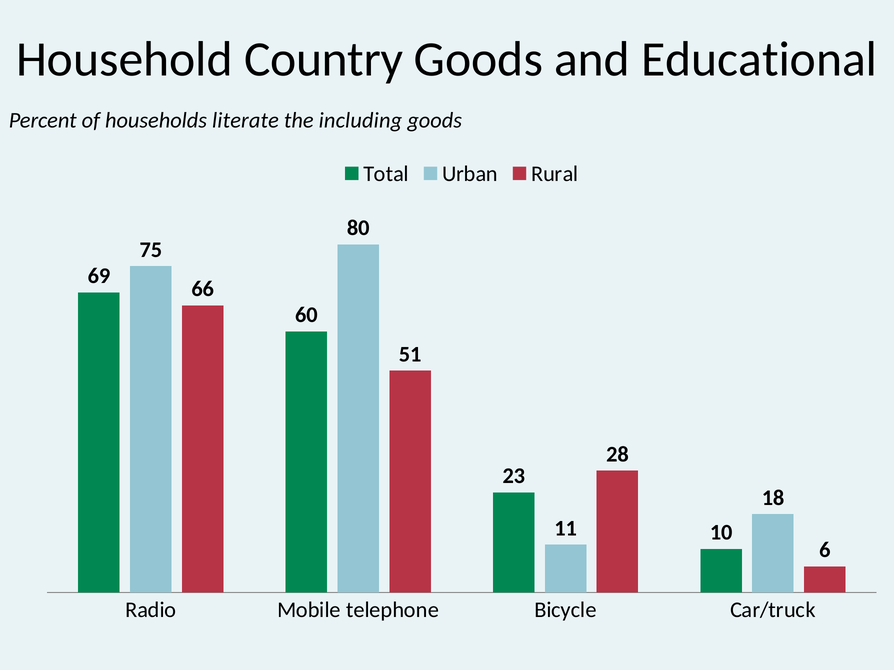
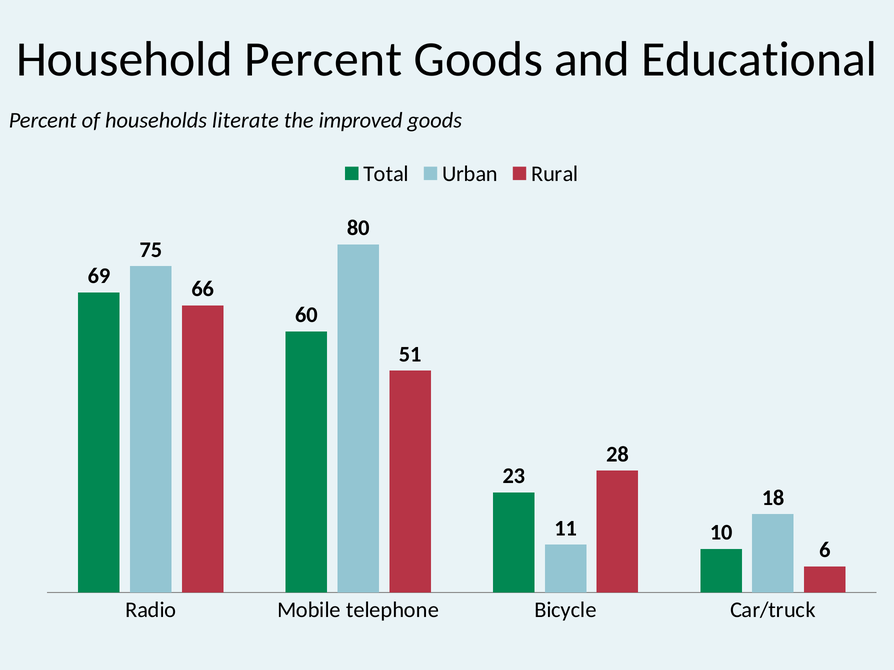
Household Country: Country -> Percent (323, 59)
including: including -> improved (361, 120)
